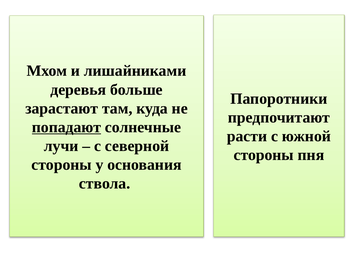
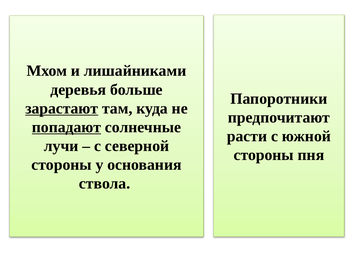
зарастают underline: none -> present (62, 109)
